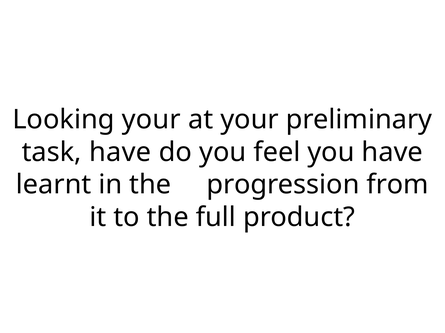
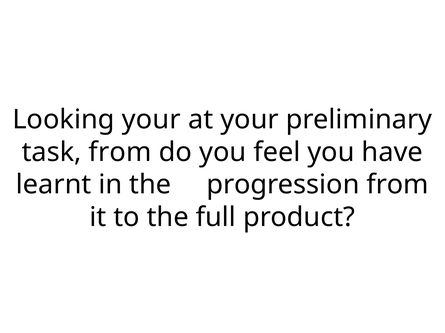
task have: have -> from (120, 152)
